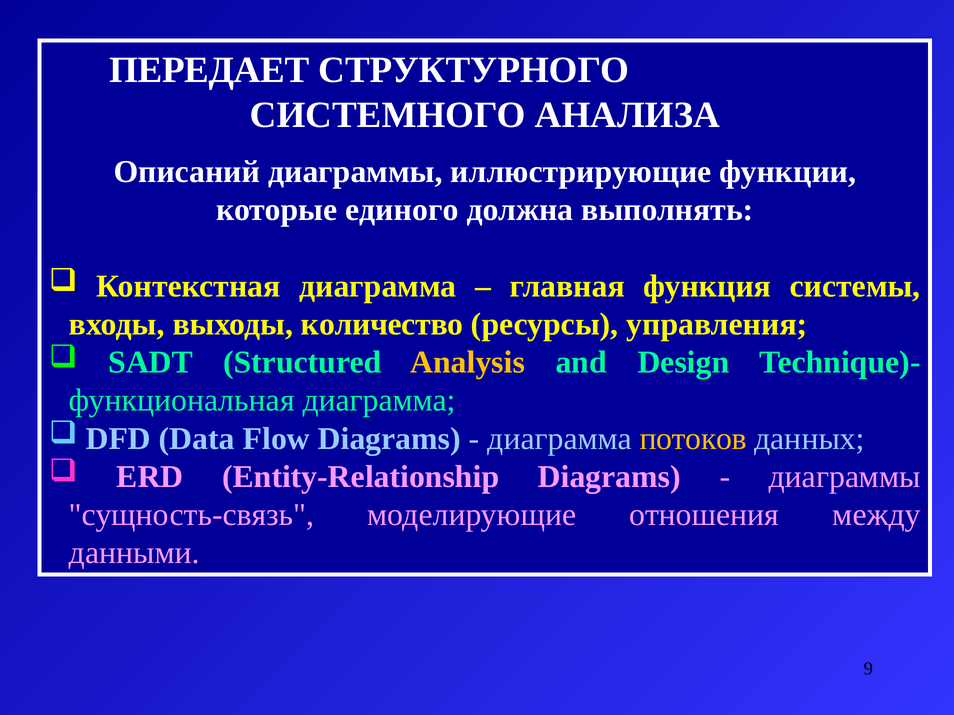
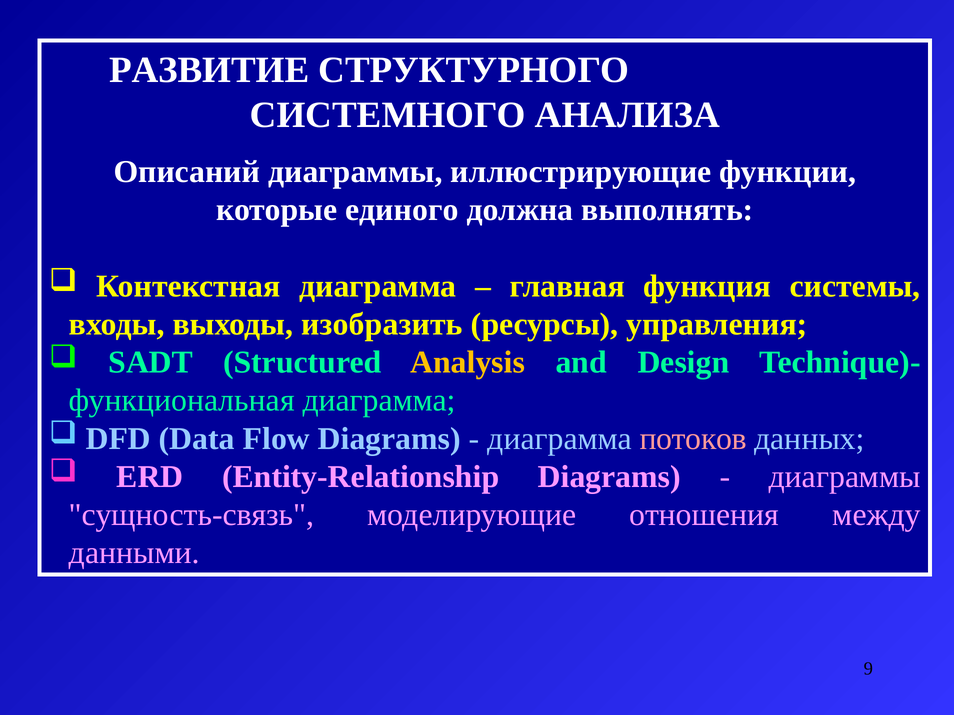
ПЕРЕДАЕТ: ПЕРЕДАЕТ -> РАЗВИТИЕ (209, 70)
количество: количество -> изобразить (382, 324)
потоков colour: yellow -> pink (693, 439)
